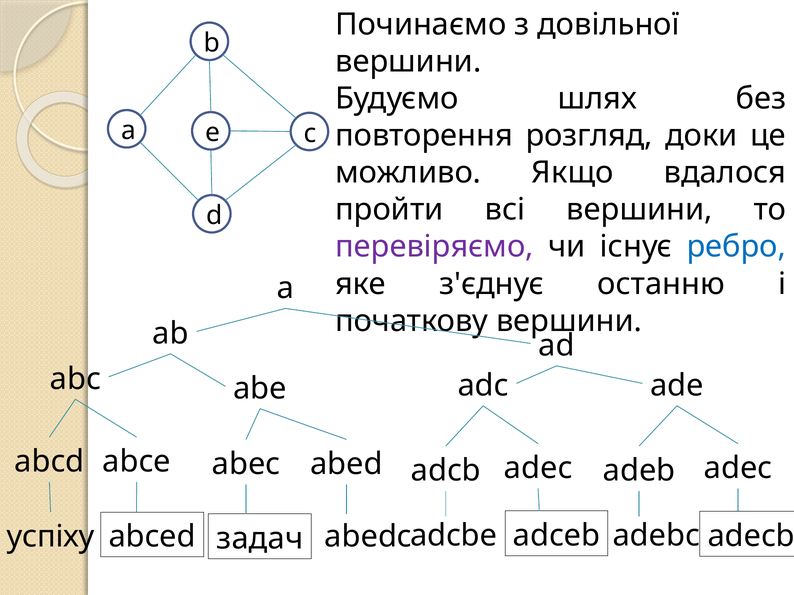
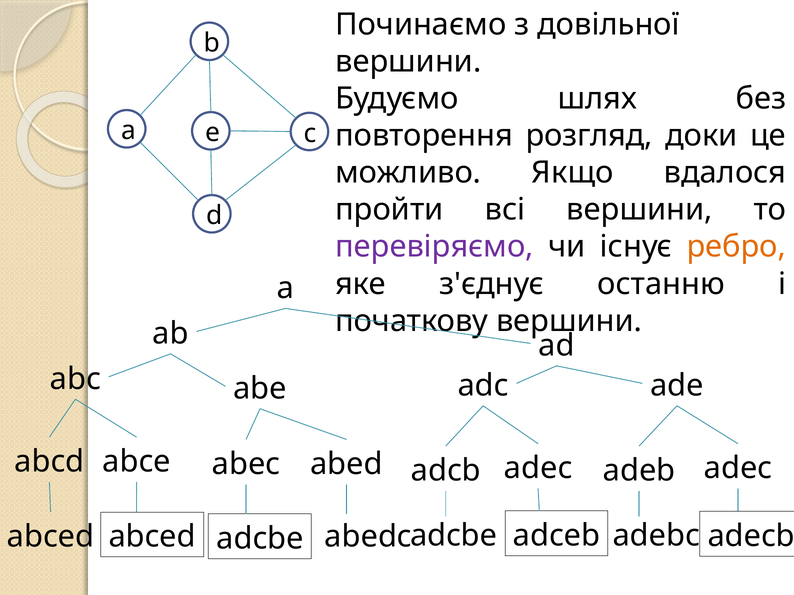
ребро colour: blue -> orange (736, 247)
успіху: успіху -> abced (51, 537)
задач: задач -> adcbe (260, 539)
